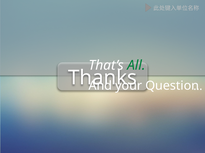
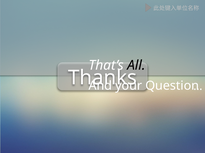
All colour: green -> black (136, 66)
